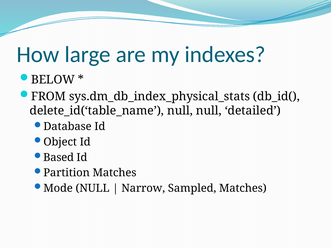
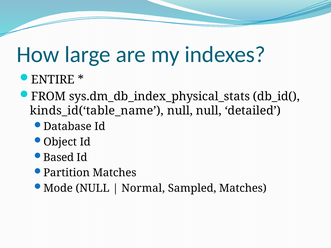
BELOW: BELOW -> ENTIRE (53, 80)
delete_id(‘table_name: delete_id(‘table_name -> kinds_id(‘table_name (97, 111)
Narrow: Narrow -> Normal (143, 188)
